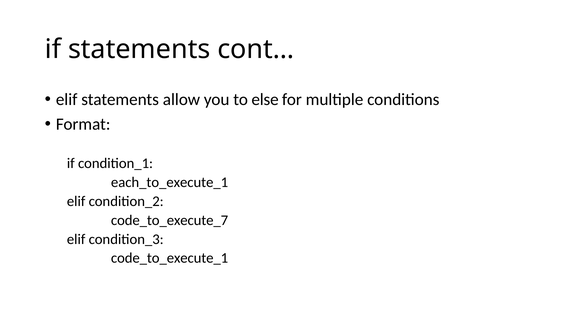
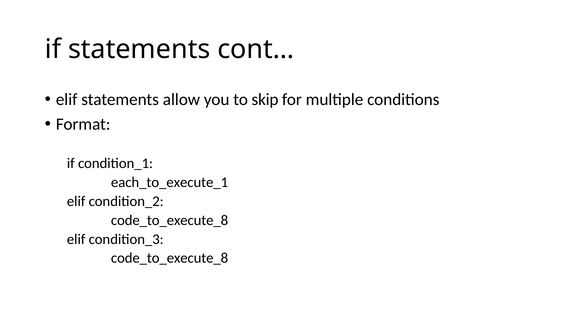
else: else -> skip (265, 99)
code_to_execute_7: code_to_execute_7 -> code_to_execute_8 (170, 220)
code_to_execute_1: code_to_execute_1 -> code_to_execute_8 (170, 258)
